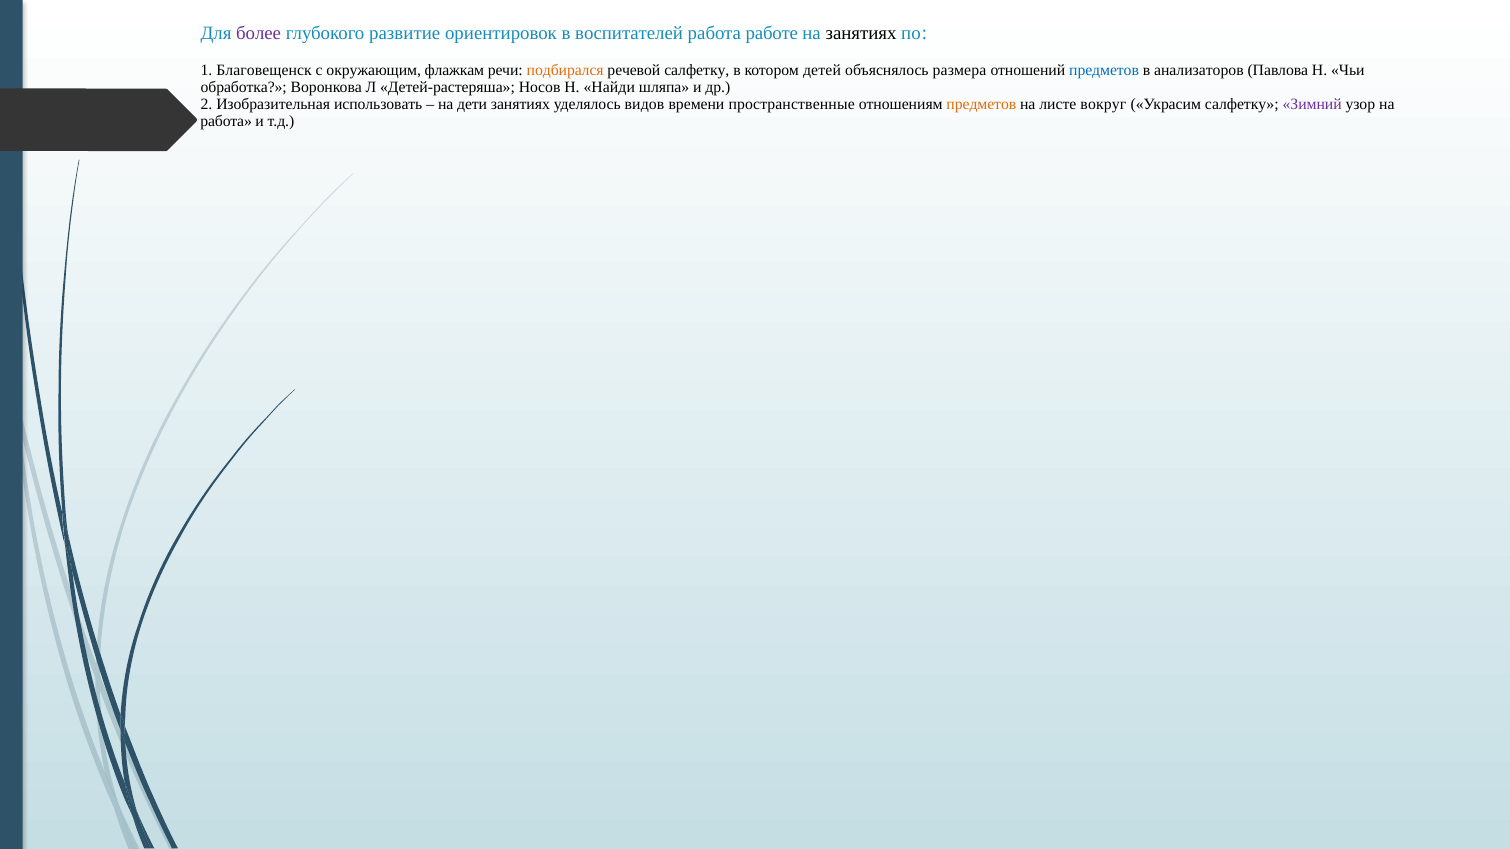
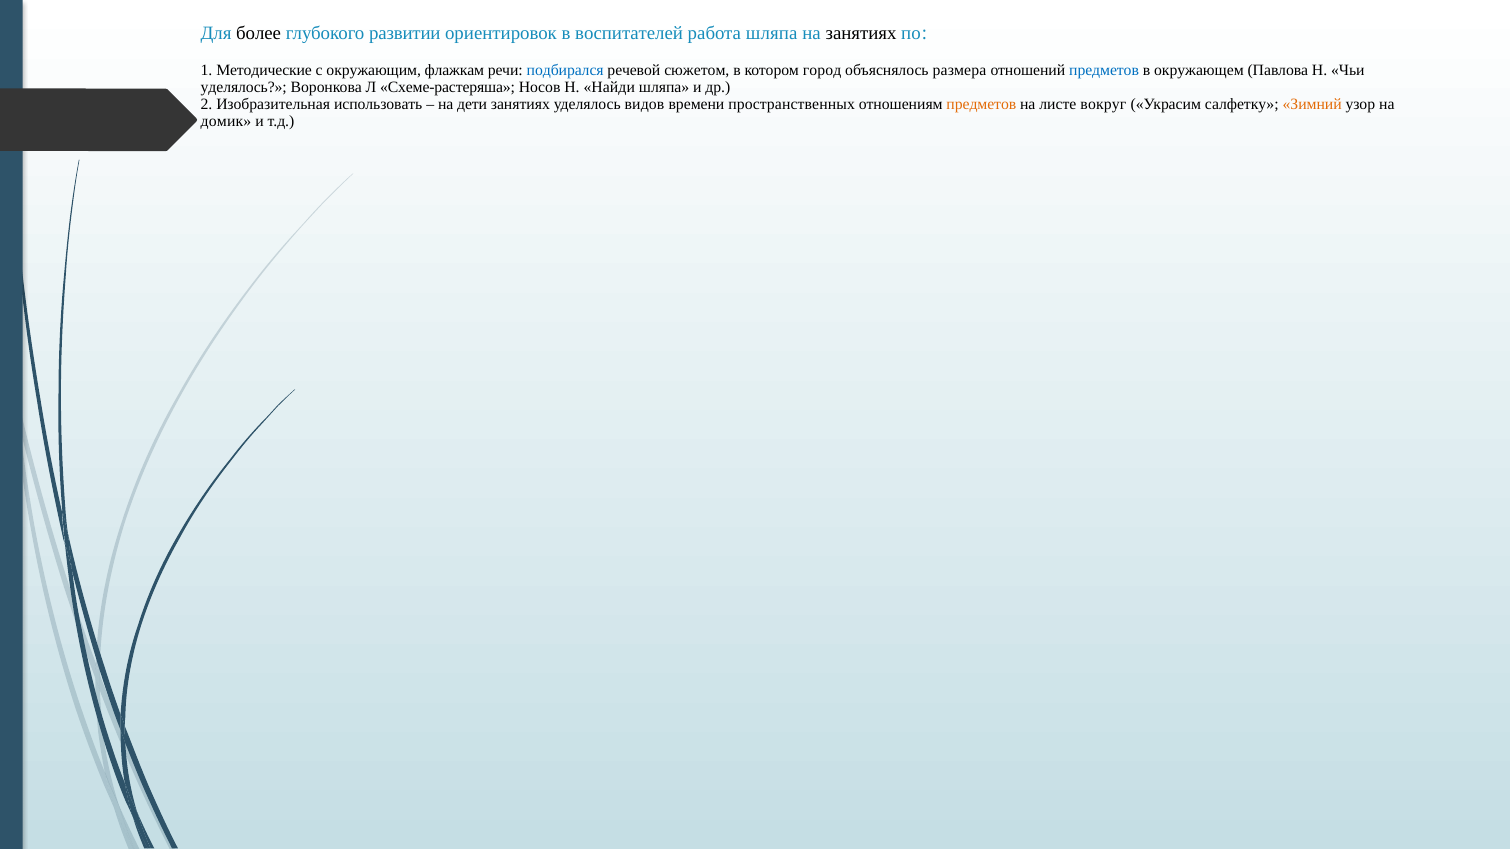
более colour: purple -> black (259, 33)
развитие: развитие -> развитии (405, 33)
работа работе: работе -> шляпа (772, 33)
Благовещенск: Благовещенск -> Методические (264, 70)
подбирался colour: orange -> blue (565, 70)
речевой салфетку: салфетку -> сюжетом (697, 70)
детей: детей -> город (822, 70)
анализаторов: анализаторов -> окружающем (1199, 70)
обработка: обработка -> уделялось (244, 87)
Детей-растеряша: Детей-растеряша -> Схеме-растеряша (448, 87)
пространственные: пространственные -> пространственных (792, 104)
Зимний colour: purple -> orange (1312, 104)
работа: работа -> домик (226, 121)
